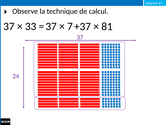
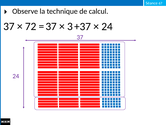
33: 33 -> 72 (31, 26)
7: 7 -> 3 (70, 26)
81: 81 -> 24 (107, 26)
